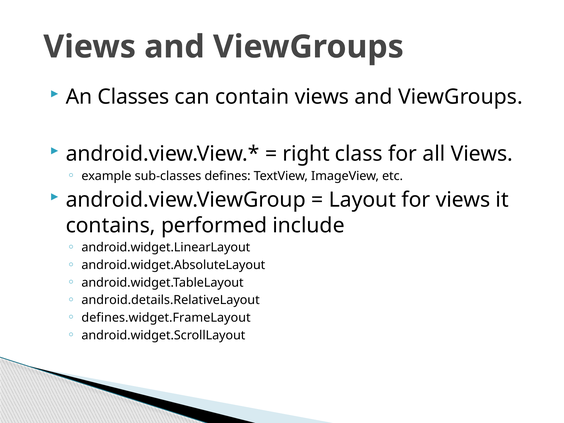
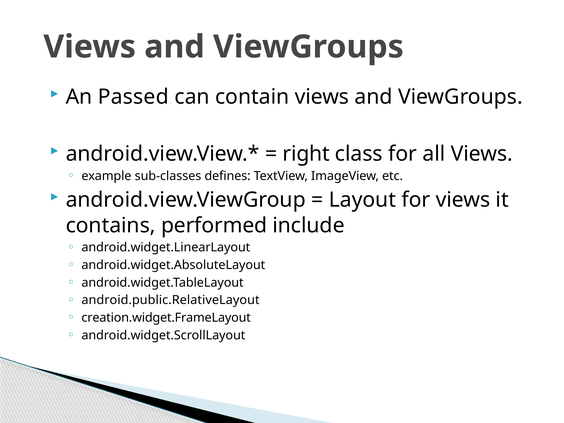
Classes: Classes -> Passed (133, 97)
android.details.RelativeLayout: android.details.RelativeLayout -> android.public.RelativeLayout (171, 300)
defines.widget.FrameLayout: defines.widget.FrameLayout -> creation.widget.FrameLayout (166, 318)
